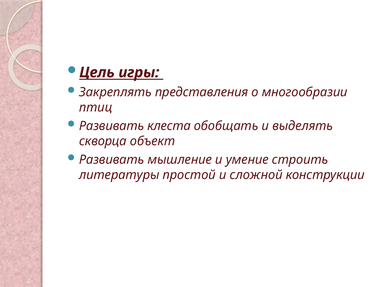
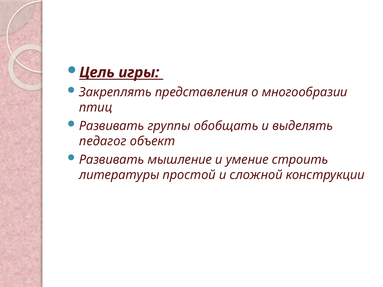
клеста: клеста -> группы (169, 126)
скворца: скворца -> педагог (103, 141)
